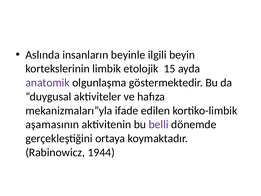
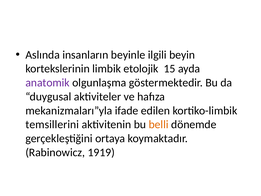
aşamasının: aşamasının -> temsillerini (52, 124)
belli colour: purple -> orange (159, 124)
1944: 1944 -> 1919 (101, 152)
